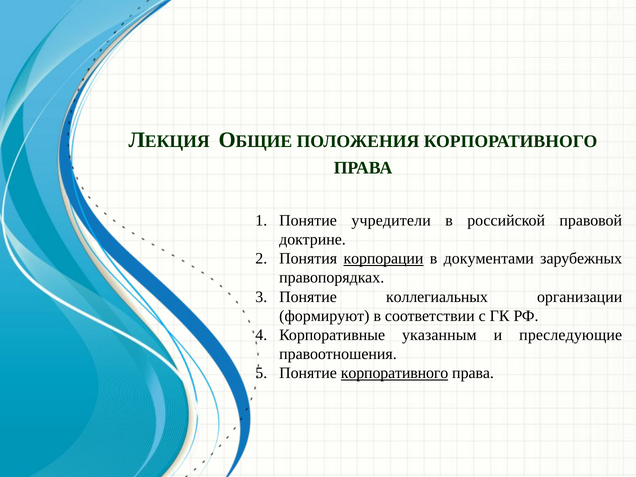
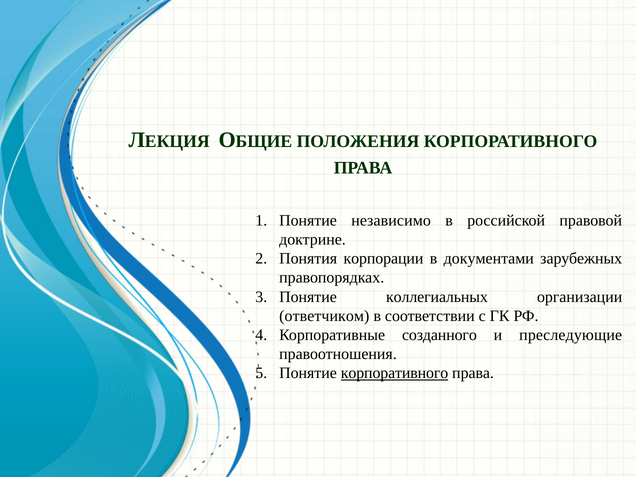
учредители: учредители -> независимо (391, 220)
корпорации underline: present -> none (383, 259)
формируют: формируют -> ответчиком (324, 316)
указанным: указанным -> созданного (439, 335)
